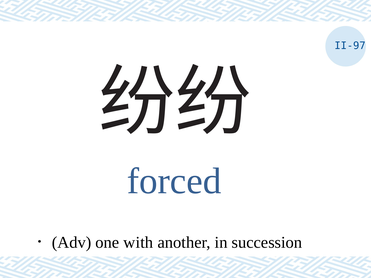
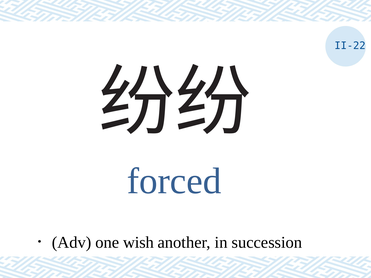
II-97: II-97 -> II-22 (350, 46)
with: with -> wish (139, 243)
